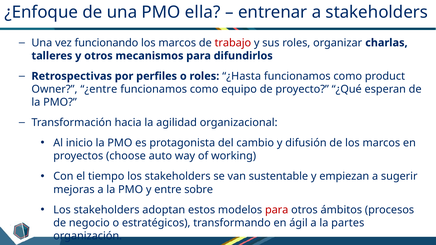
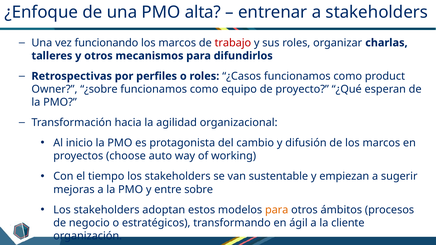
ella: ella -> alta (203, 12)
¿Hasta: ¿Hasta -> ¿Casos (242, 76)
¿entre: ¿entre -> ¿sobre (99, 89)
para colour: red -> orange (277, 210)
partes: partes -> cliente (348, 223)
